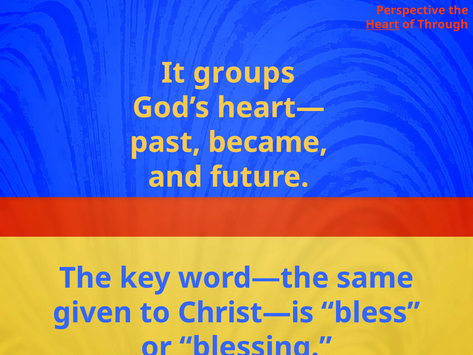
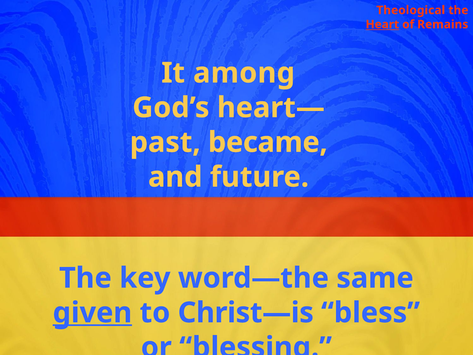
Perspective: Perspective -> Theological (411, 10)
Through: Through -> Remains (443, 24)
groups: groups -> among (244, 73)
given underline: none -> present (92, 313)
